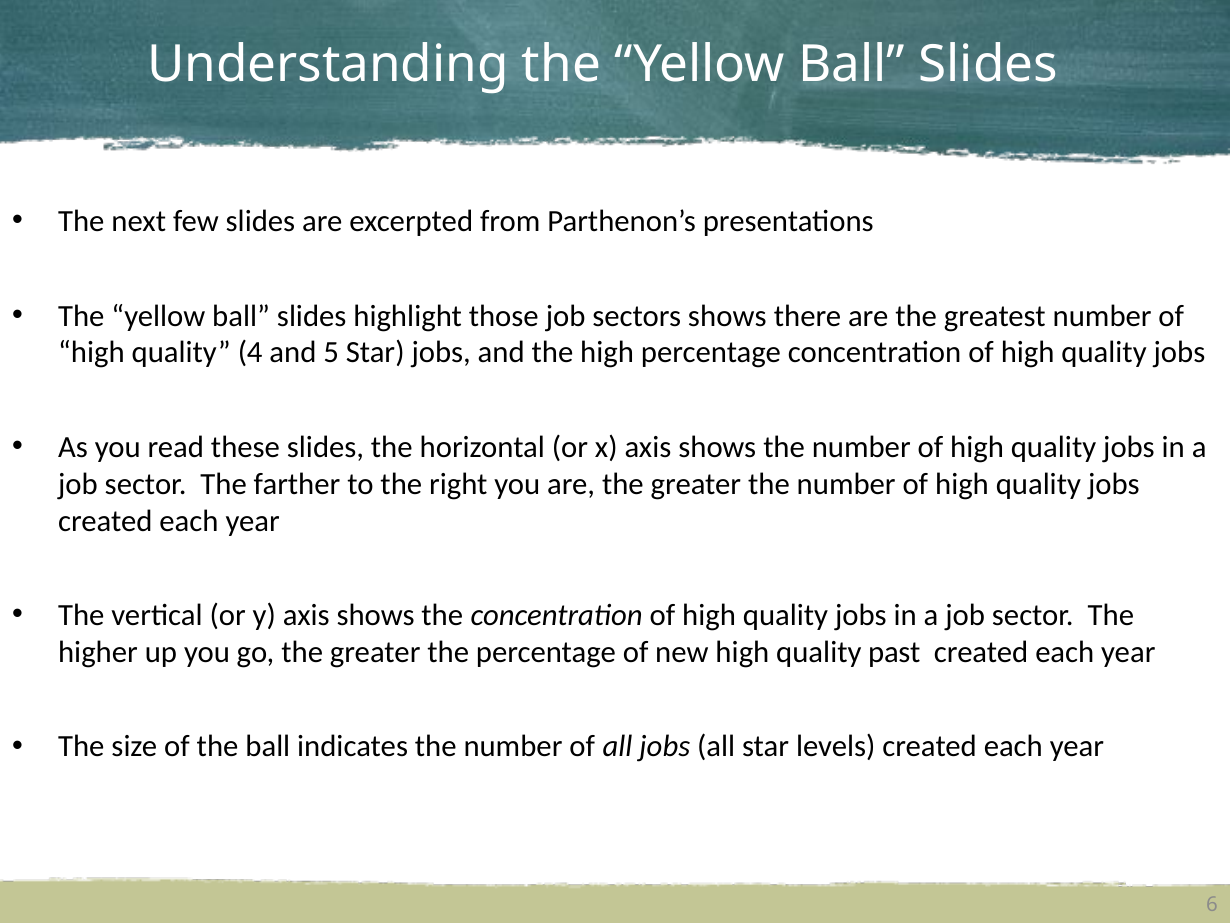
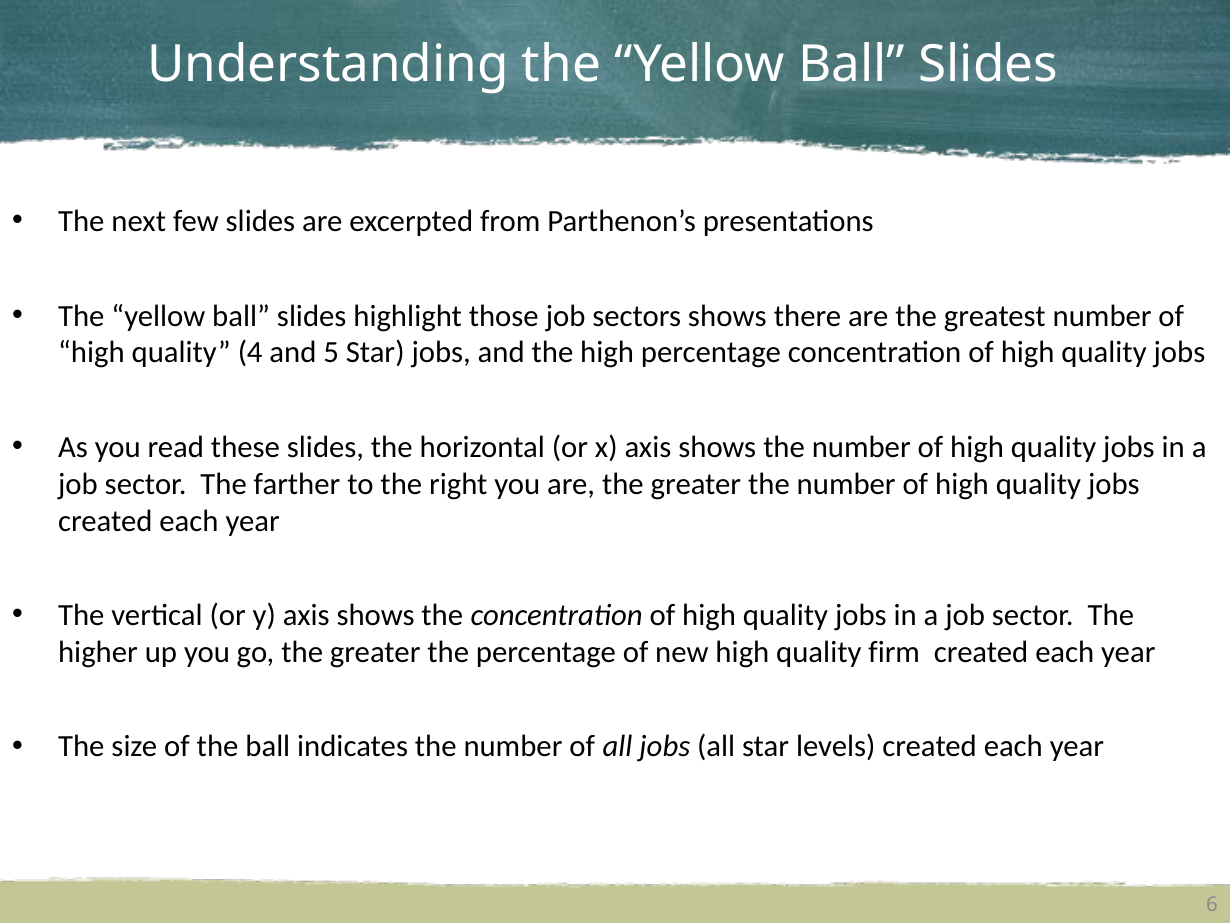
past: past -> firm (894, 652)
